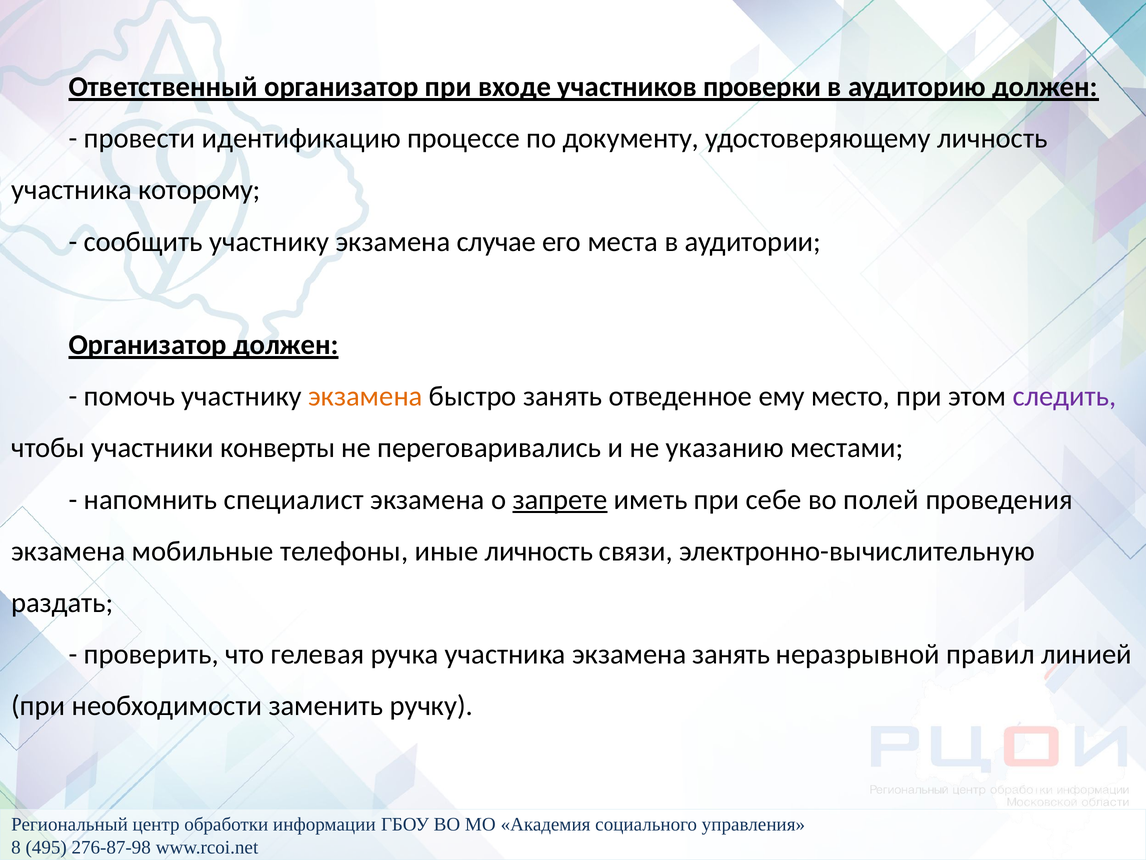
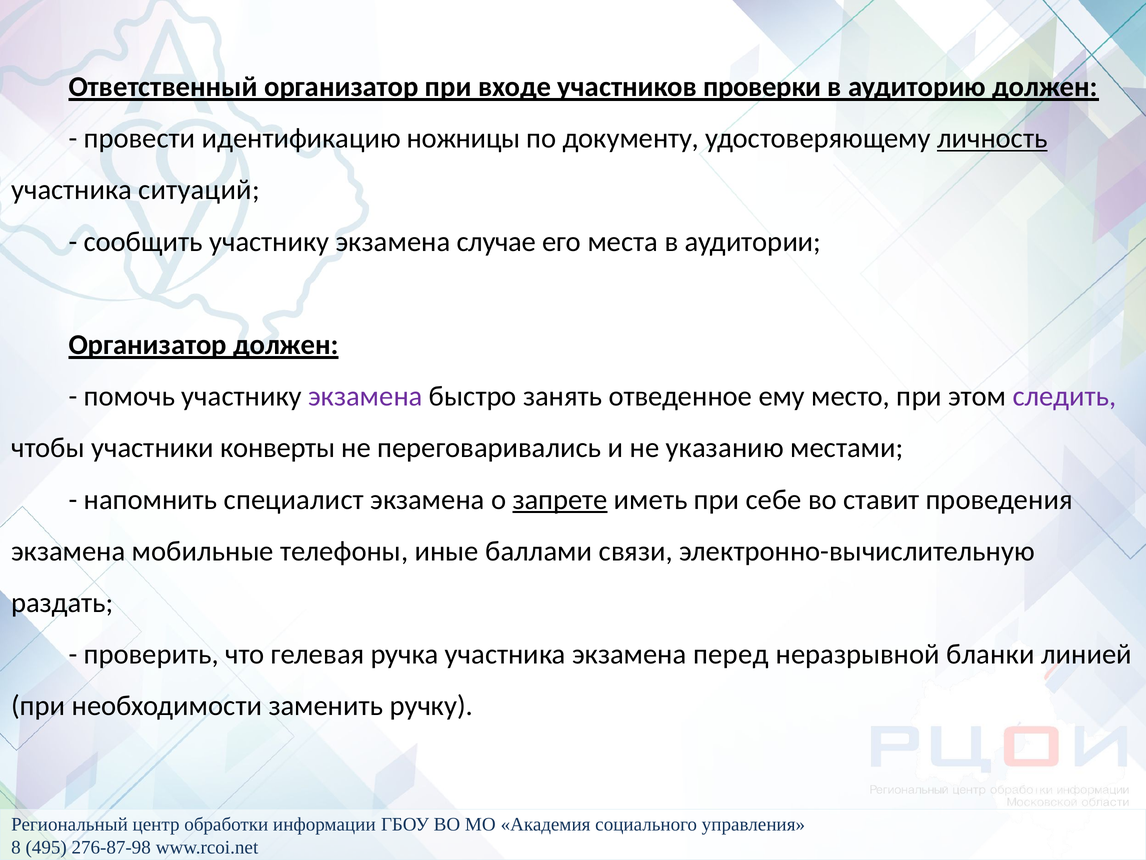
процессе: процессе -> ножницы (464, 138)
личность underline: none -> present (992, 138)
которому: которому -> ситуаций (199, 190)
экзамена colour: orange -> purple (365, 396)
полей: полей -> ставит (881, 499)
иные личность: личность -> баллами (539, 551)
экзамена занять: занять -> перед (731, 654)
правил: правил -> бланки (990, 654)
